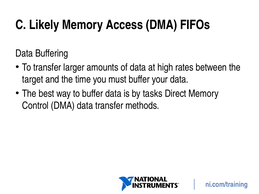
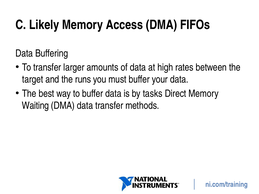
time: time -> runs (83, 80)
Control: Control -> Waiting (35, 106)
